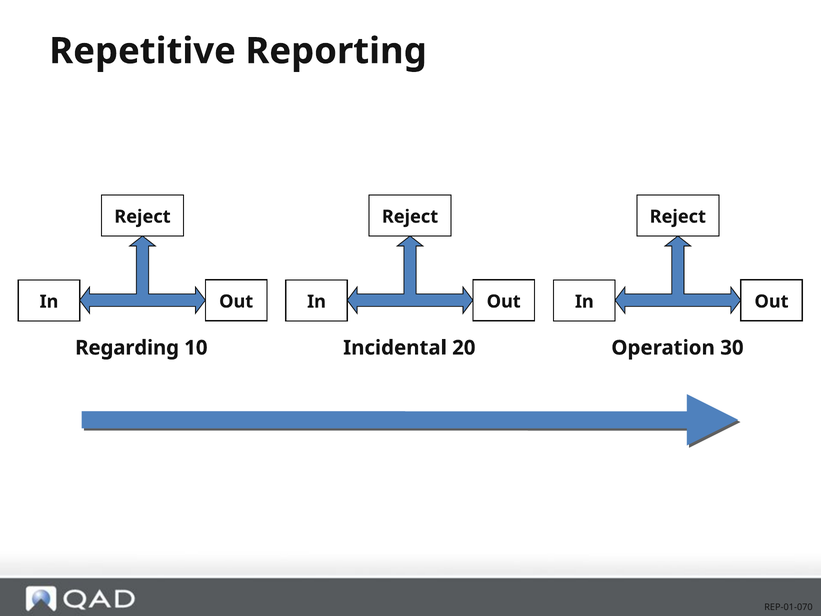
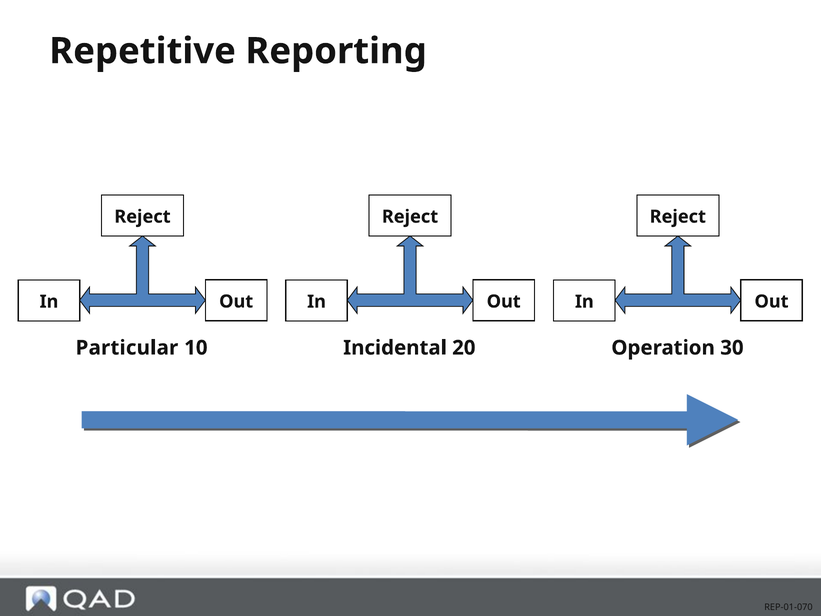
Regarding: Regarding -> Particular (127, 348)
